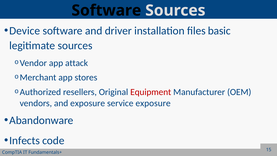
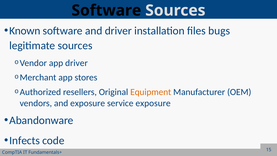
Device: Device -> Known (25, 31)
basic: basic -> bugs (219, 31)
app attack: attack -> driver (76, 63)
Equipment colour: red -> orange (151, 92)
